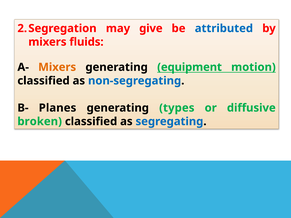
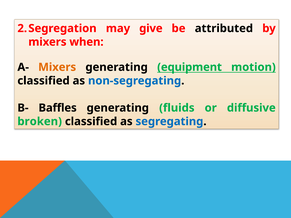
attributed colour: blue -> black (224, 28)
fluids: fluids -> when (86, 42)
Planes: Planes -> Baffles (58, 108)
types: types -> fluids (177, 108)
